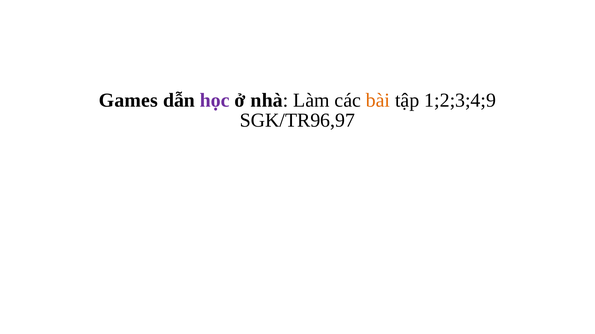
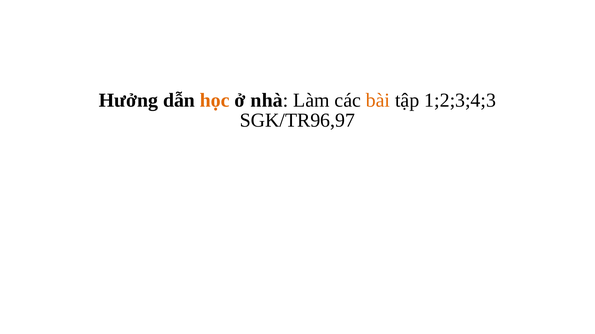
Games: Games -> Hưởng (128, 101)
học colour: purple -> orange (215, 101)
1;2;3;4;9: 1;2;3;4;9 -> 1;2;3;4;3 (460, 101)
